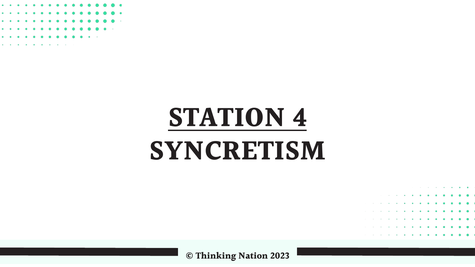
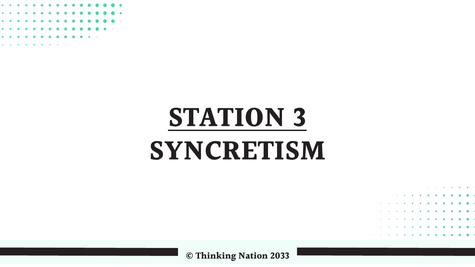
4: 4 -> 3 (300, 119)
2023: 2023 -> 2033 (280, 256)
